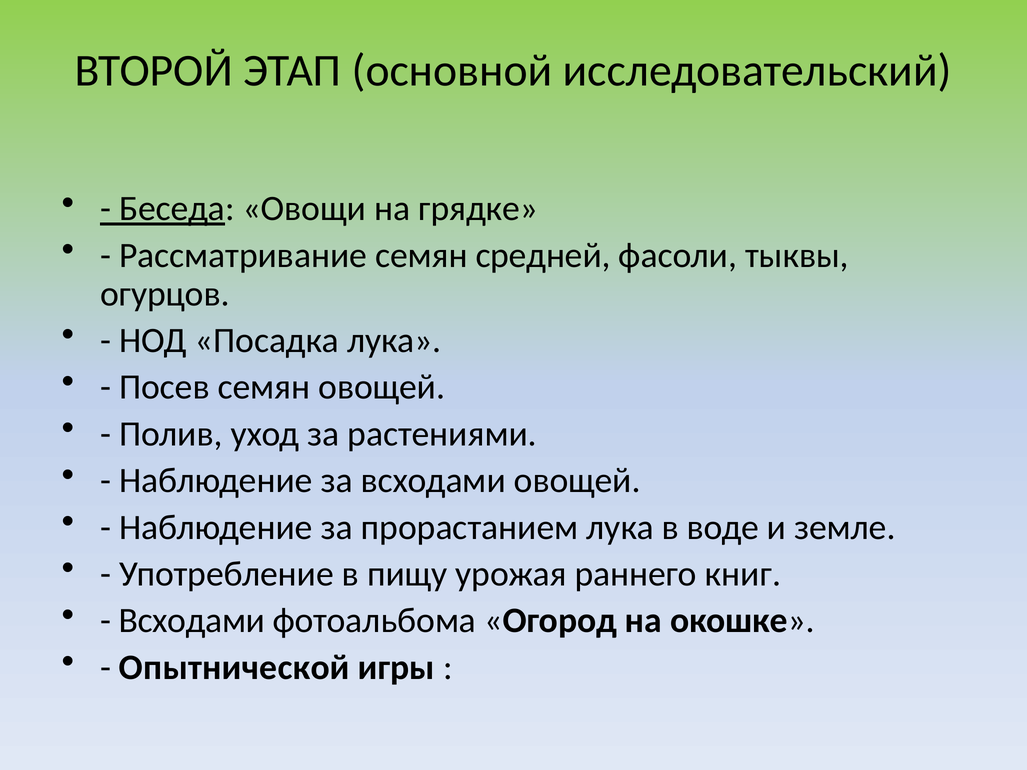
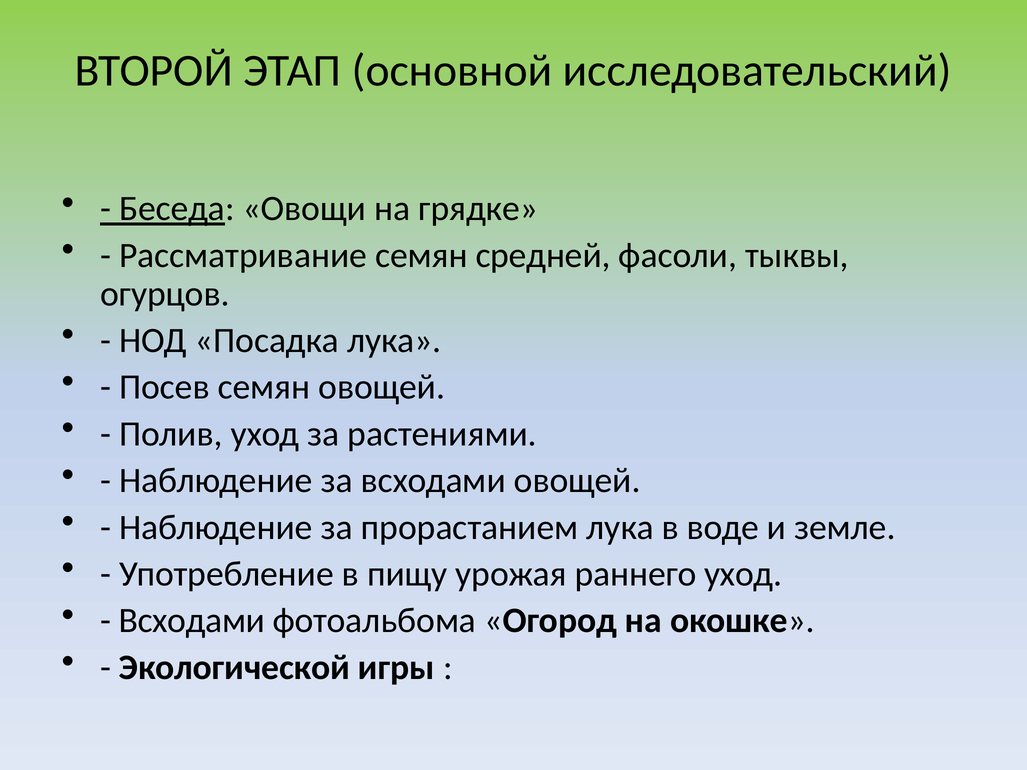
раннего книг: книг -> уход (743, 574)
Опытнической: Опытнической -> Экологической (235, 668)
